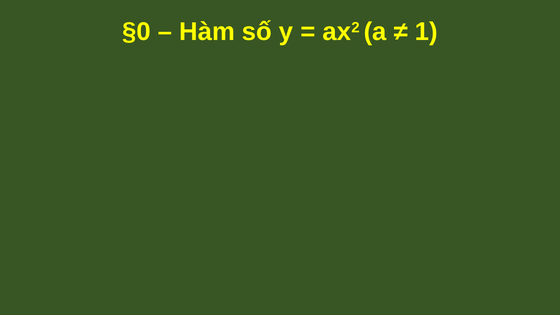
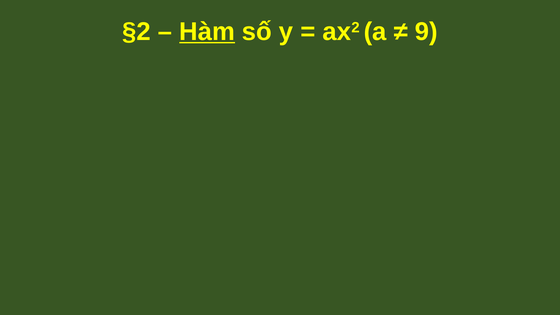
§0: §0 -> §2 (136, 32)
Hàm underline: none -> present (207, 32)
1: 1 -> 9 (426, 32)
